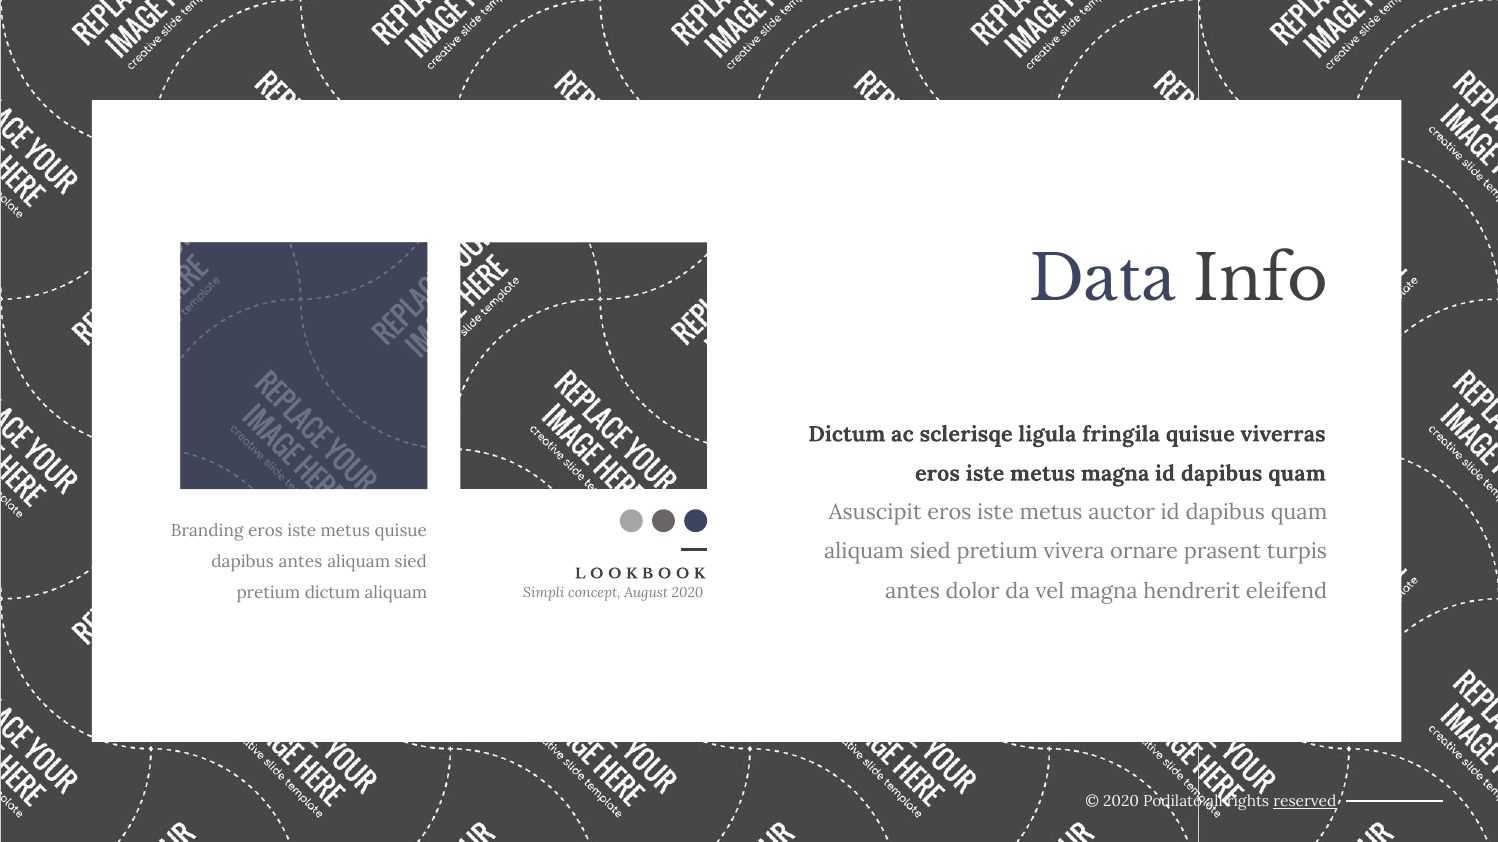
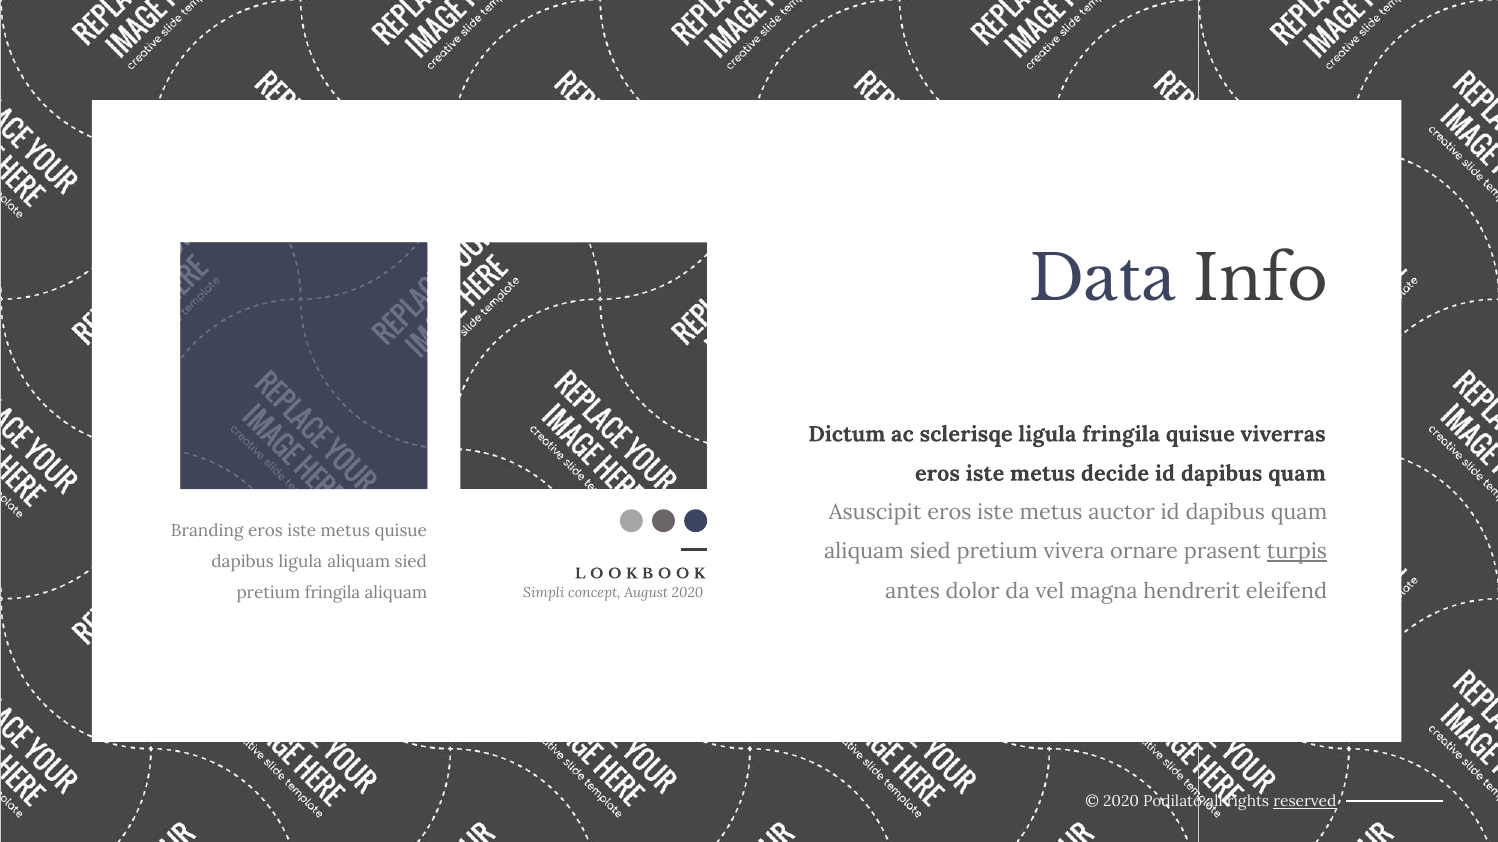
metus magna: magna -> decide (1115, 474)
turpis underline: none -> present (1297, 552)
dapibus antes: antes -> ligula (300, 562)
pretium dictum: dictum -> fringila (333, 593)
